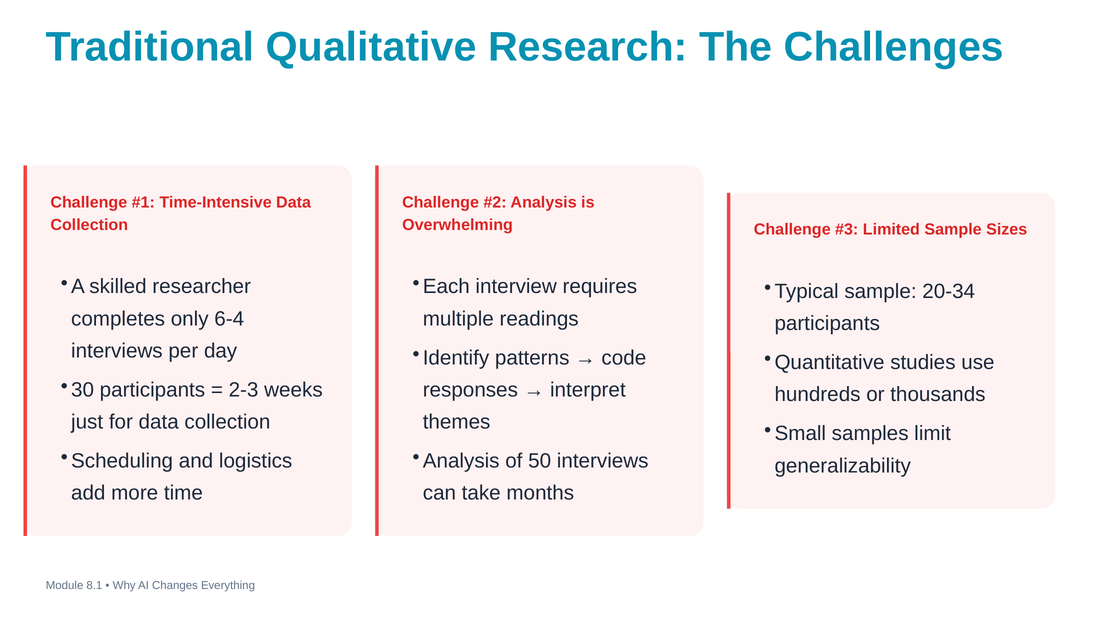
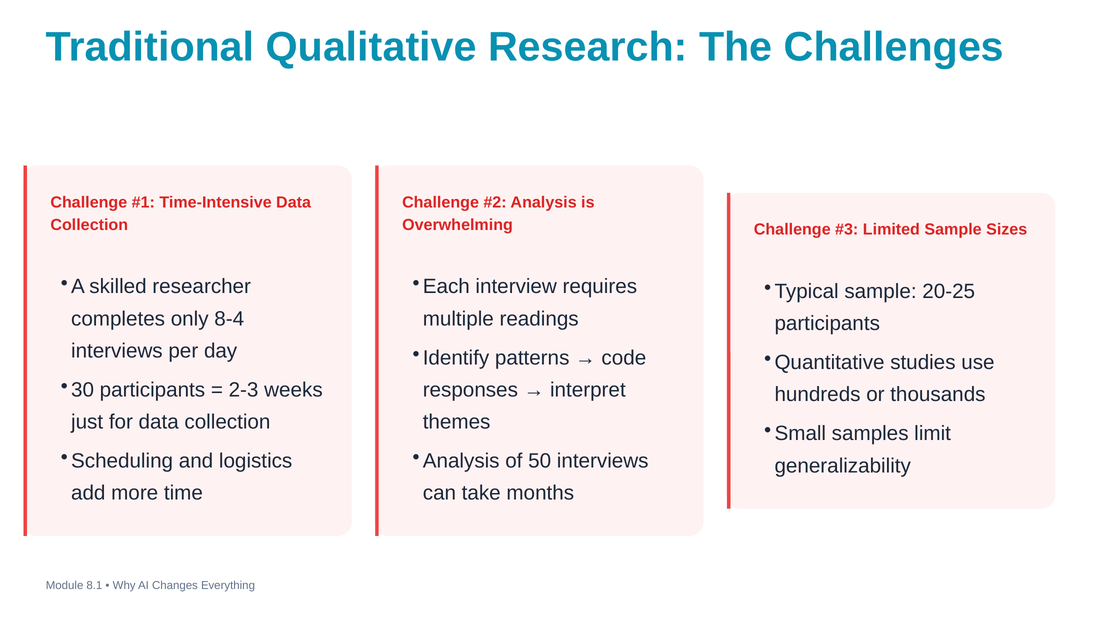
20-34: 20-34 -> 20-25 (949, 292)
6-4: 6-4 -> 8-4 (229, 319)
